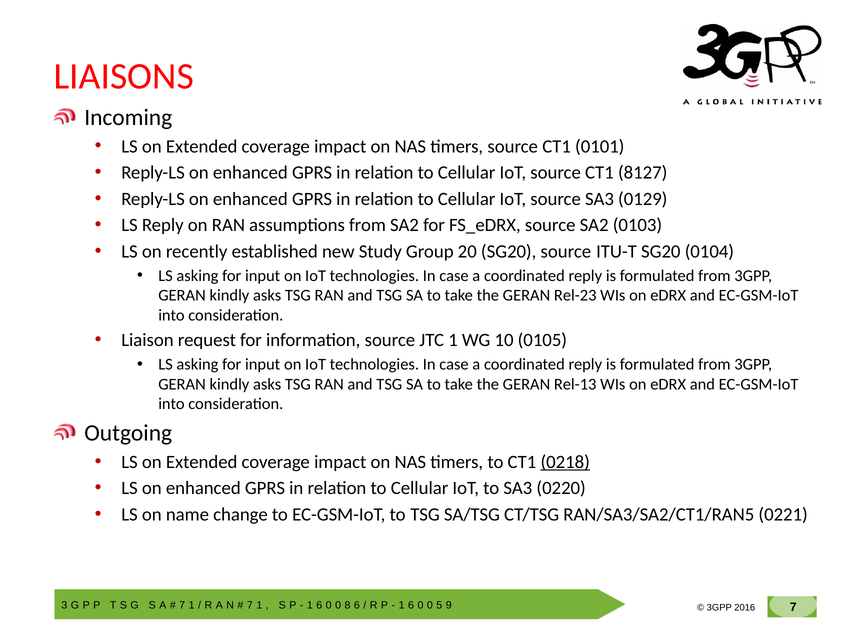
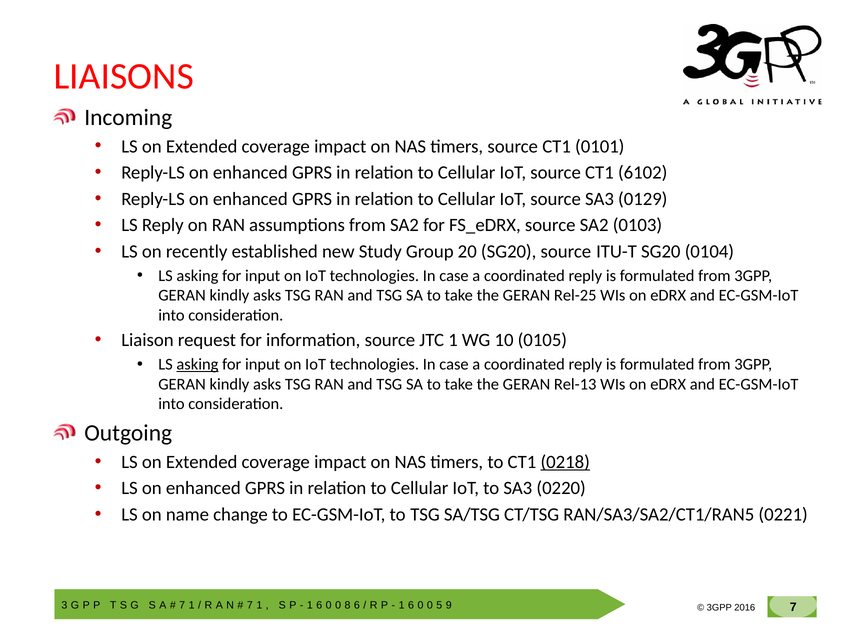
8127: 8127 -> 6102 (643, 173)
Rel-23: Rel-23 -> Rel-25 (575, 296)
asking underline: none -> present (197, 365)
